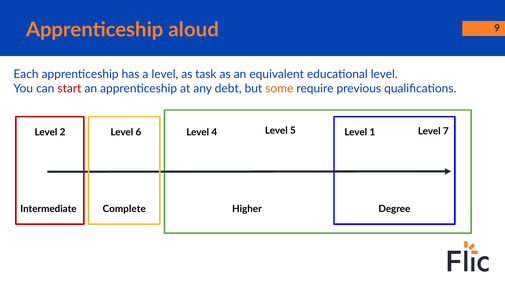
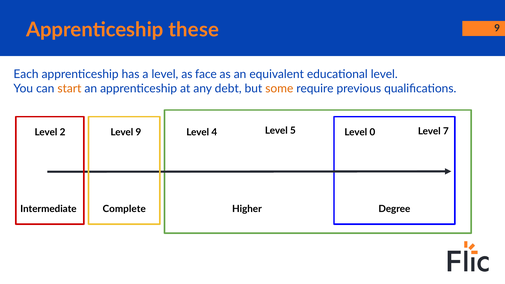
aloud: aloud -> these (194, 30)
task: task -> face (206, 74)
start colour: red -> orange (69, 89)
Level 6: 6 -> 9 (138, 132)
1: 1 -> 0 (372, 132)
